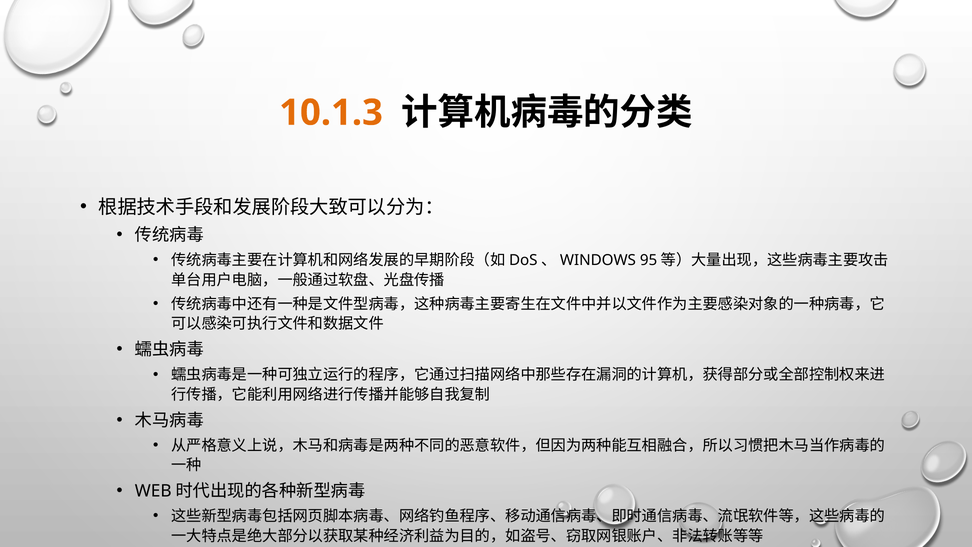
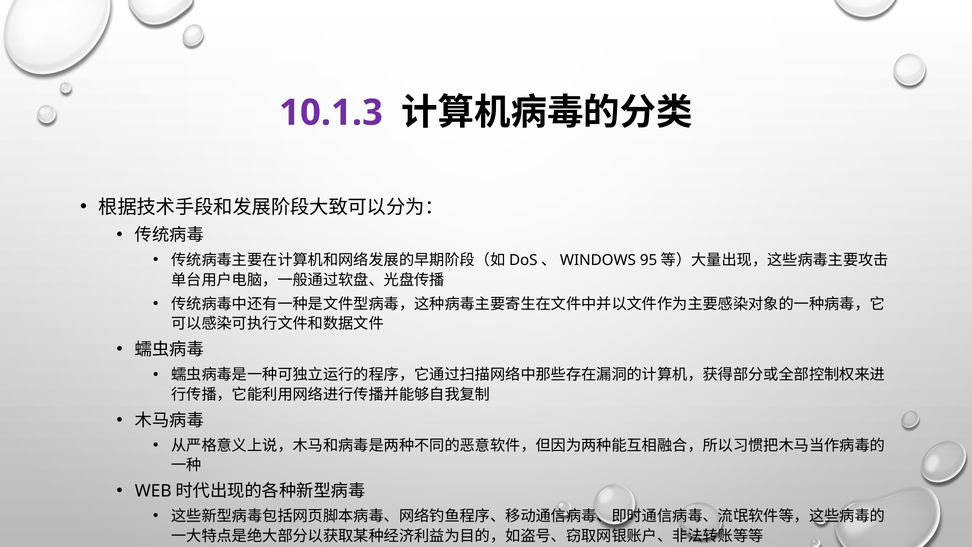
10.1.3 colour: orange -> purple (331, 113)
